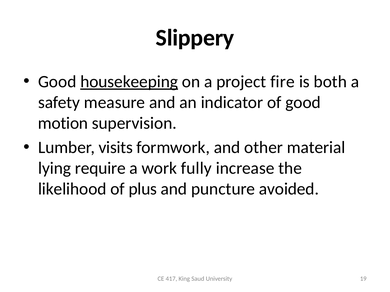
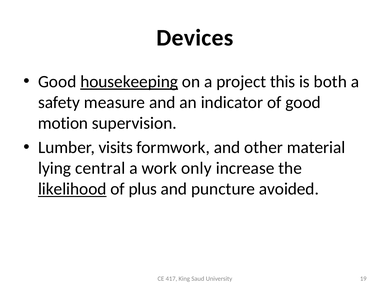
Slippery: Slippery -> Devices (195, 38)
fire: fire -> this (283, 82)
require: require -> central (100, 169)
fully: fully -> only (196, 169)
likelihood underline: none -> present (72, 189)
